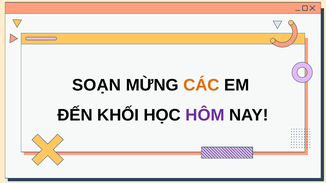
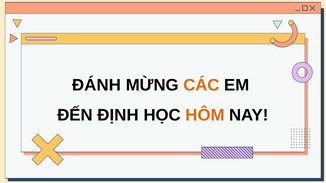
SOẠN: SOẠN -> ĐÁNH (96, 85)
KHỐI: KHỐI -> ĐỊNH (118, 115)
HÔM colour: purple -> orange (205, 115)
